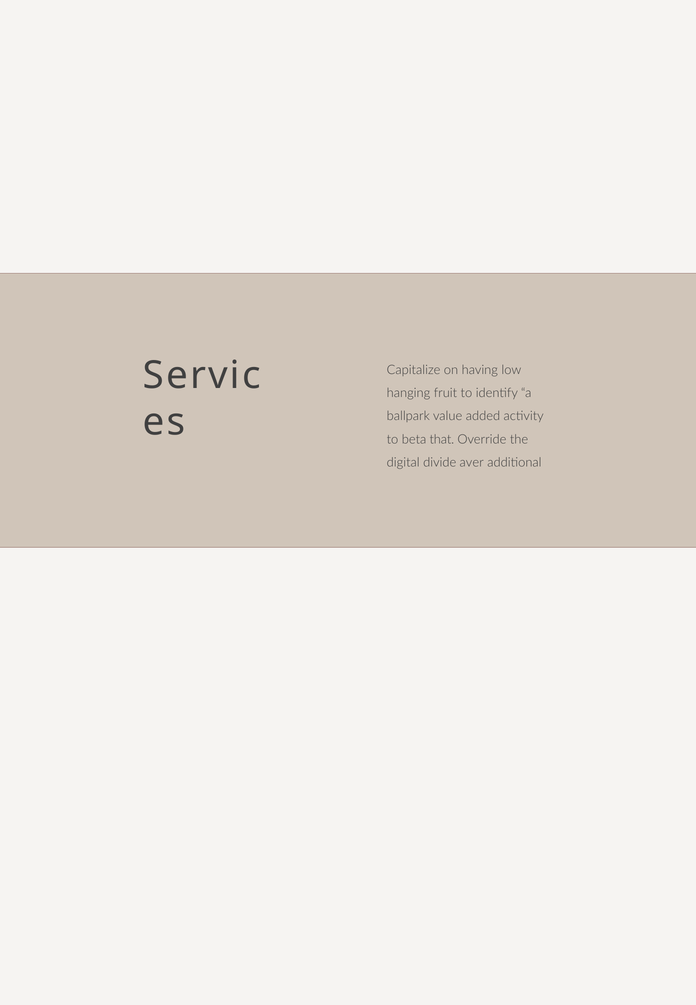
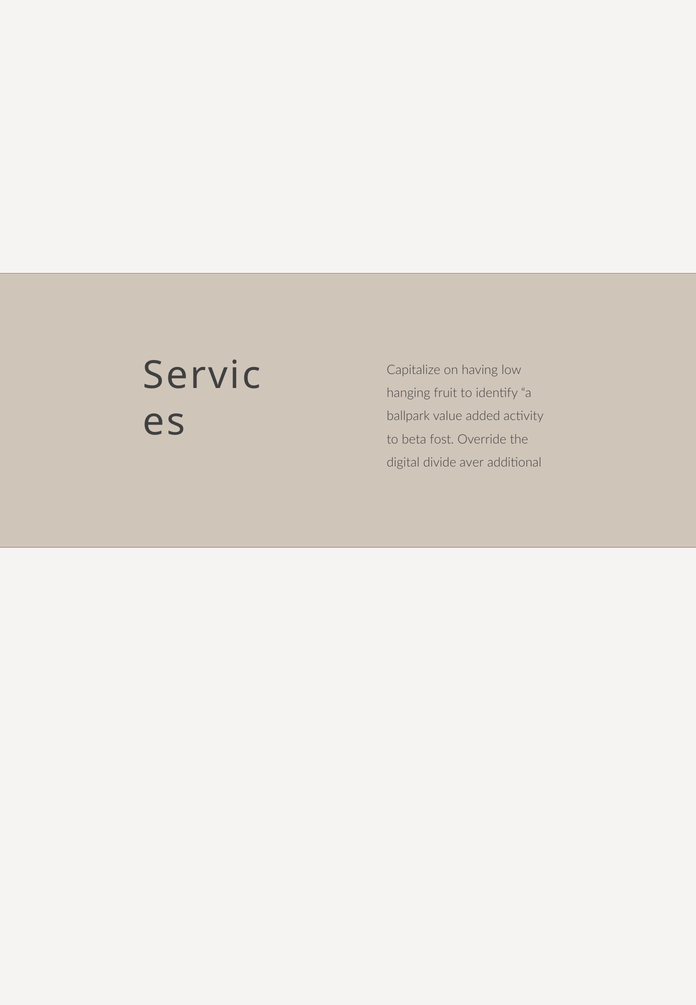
that: that -> fost (442, 439)
